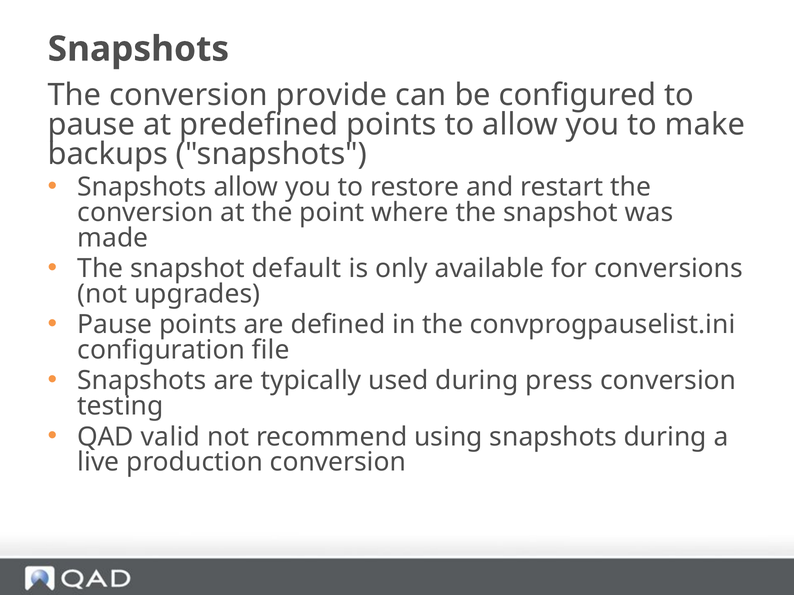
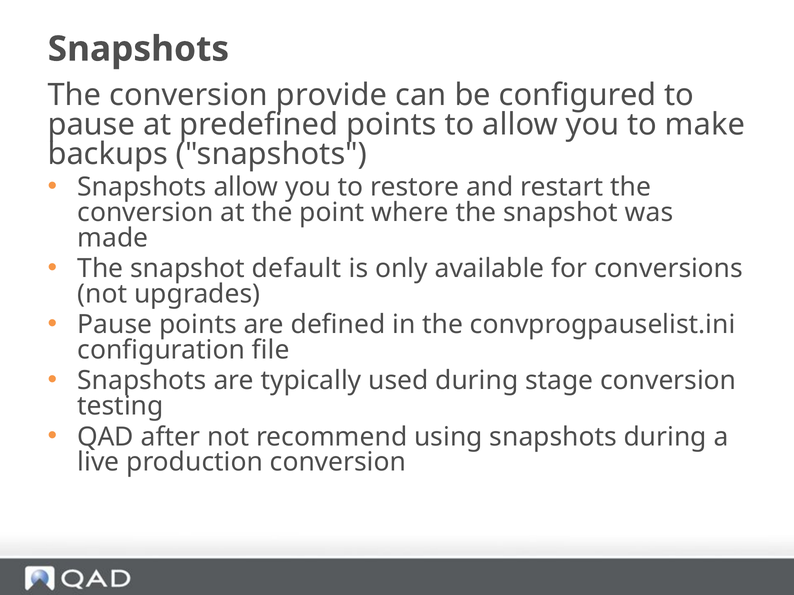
press: press -> stage (559, 381)
valid: valid -> after (171, 437)
